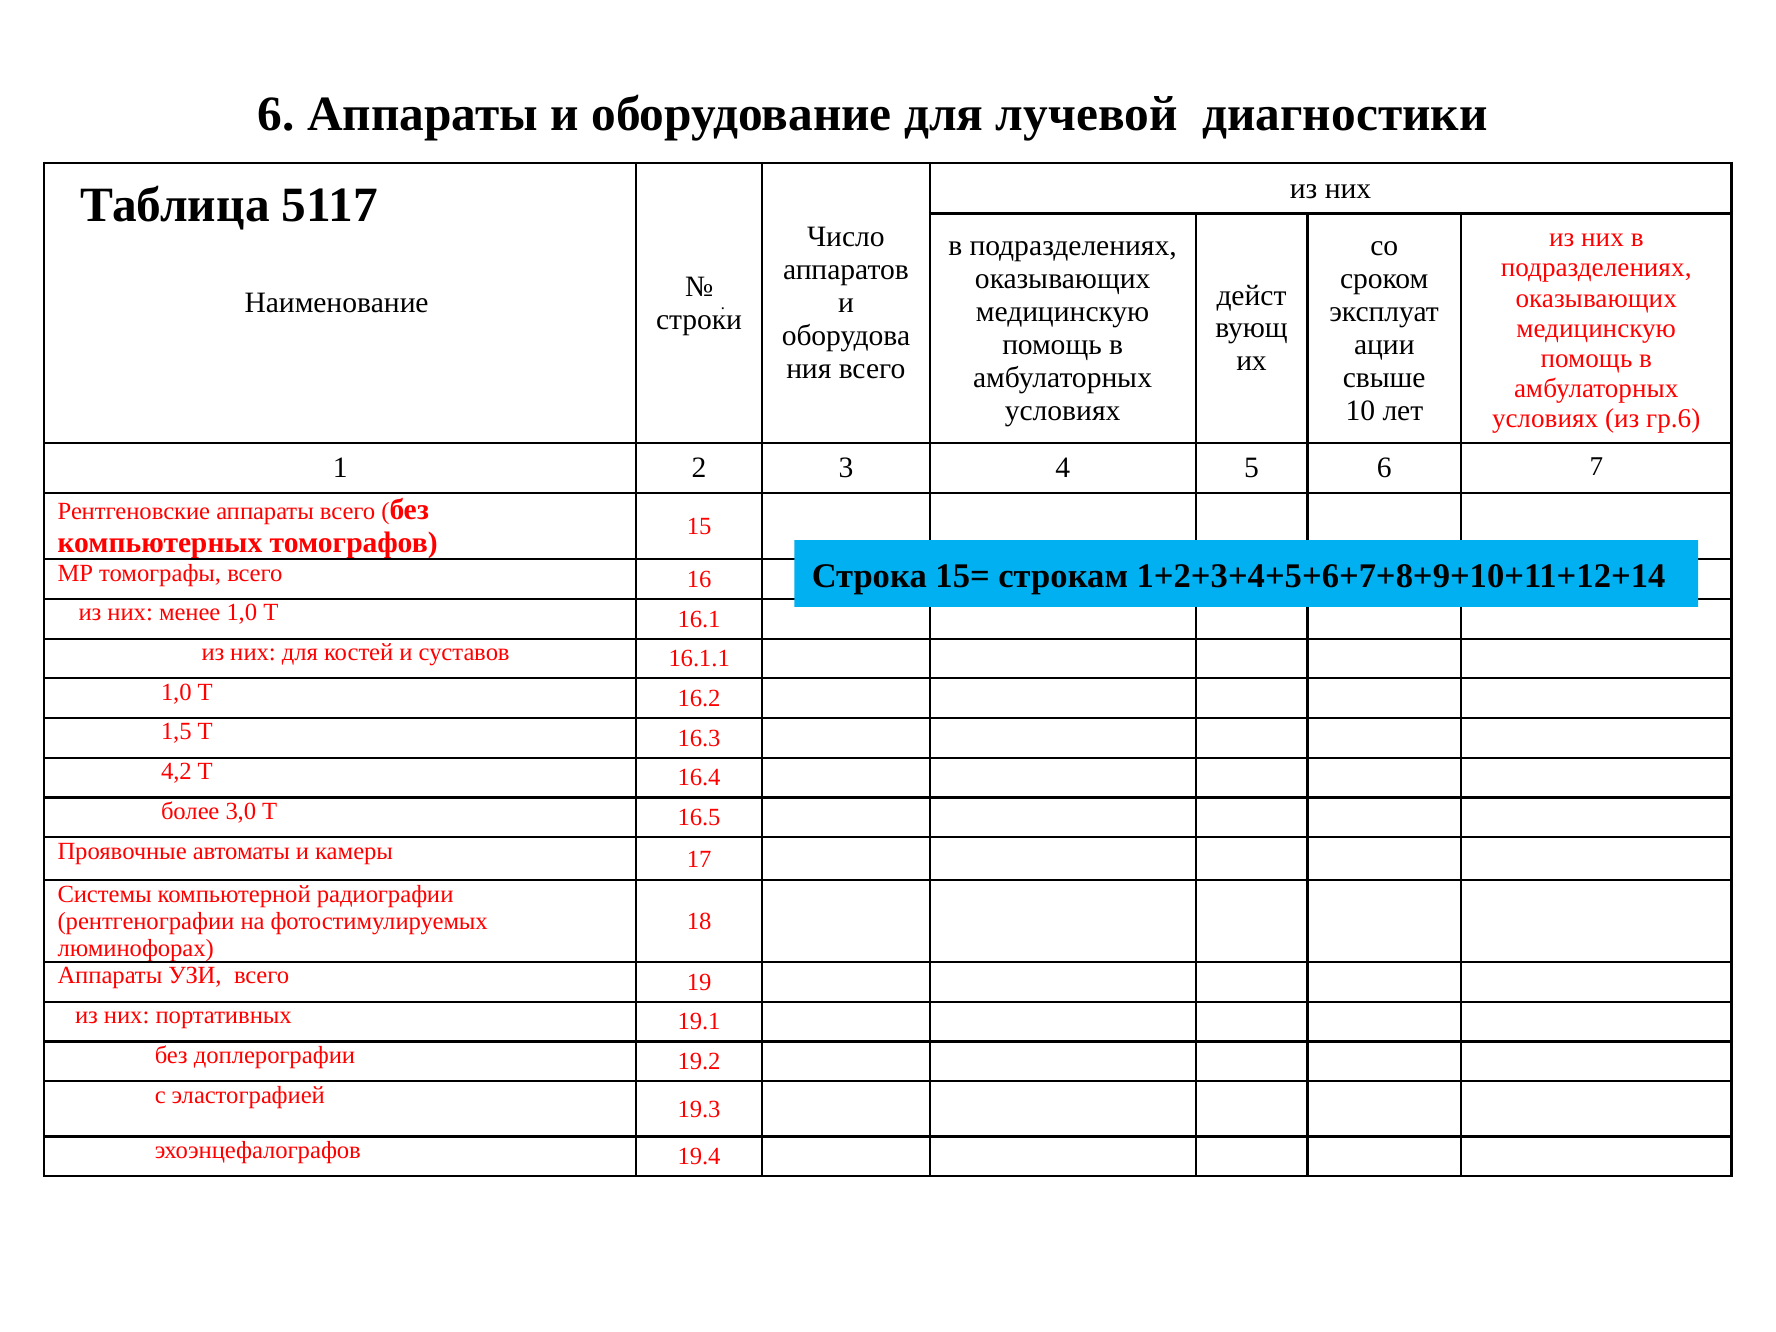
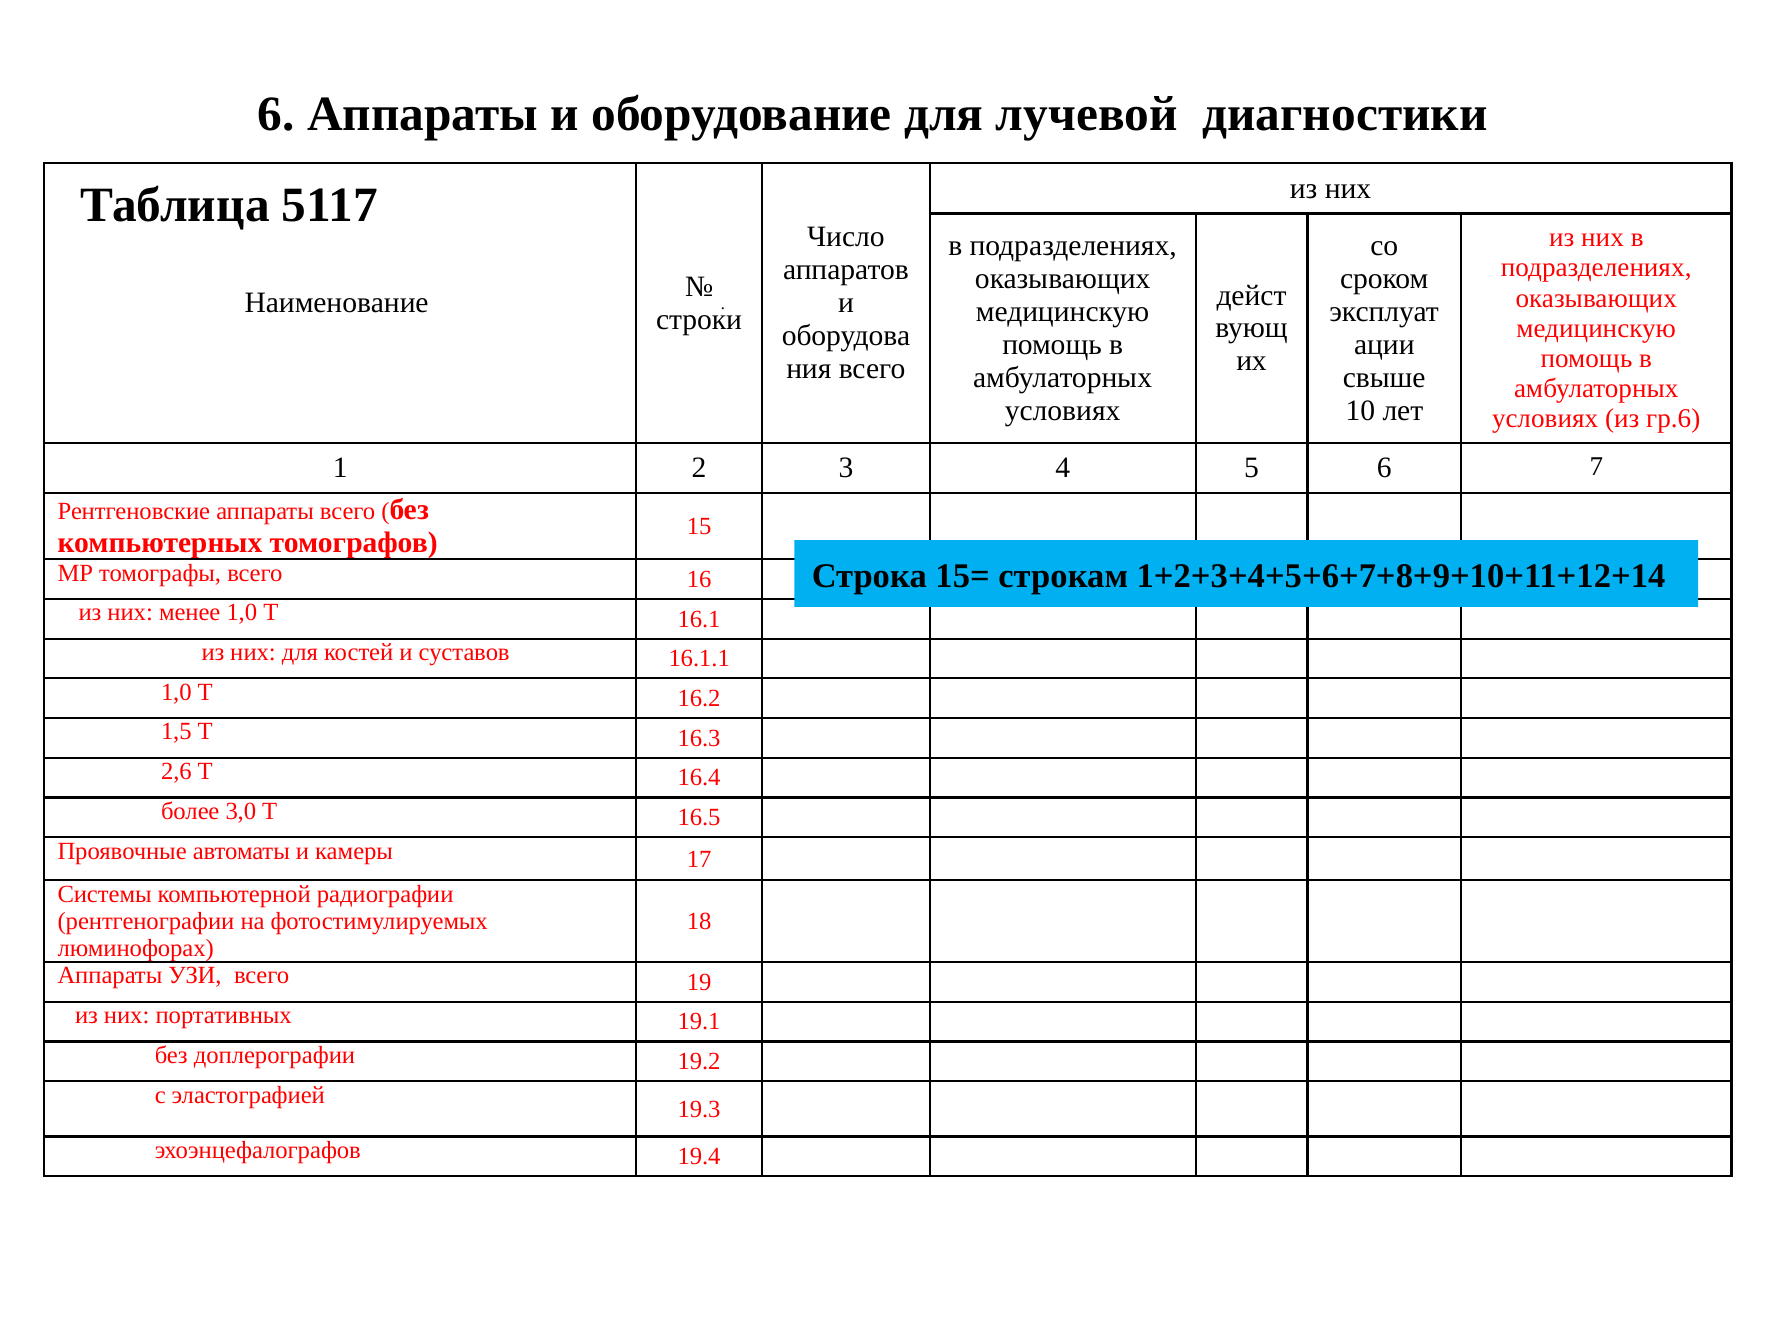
4,2: 4,2 -> 2,6 (176, 772)
